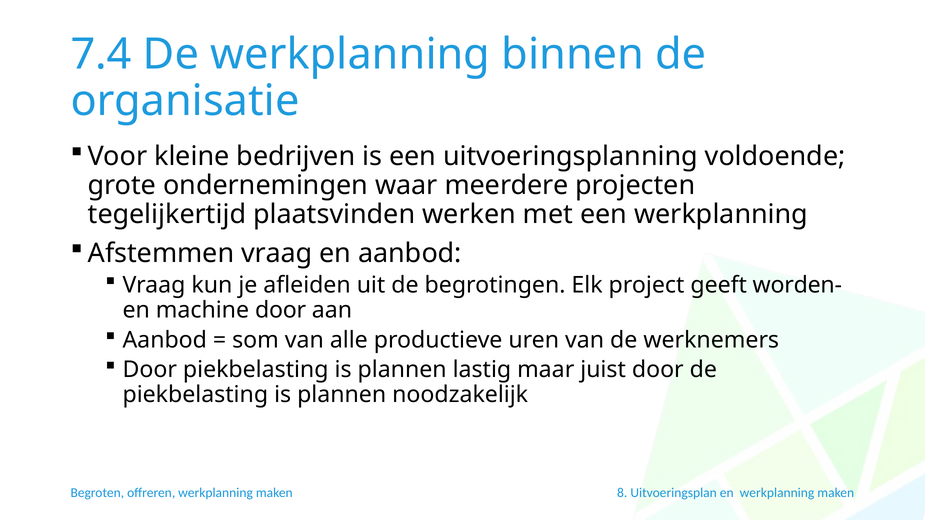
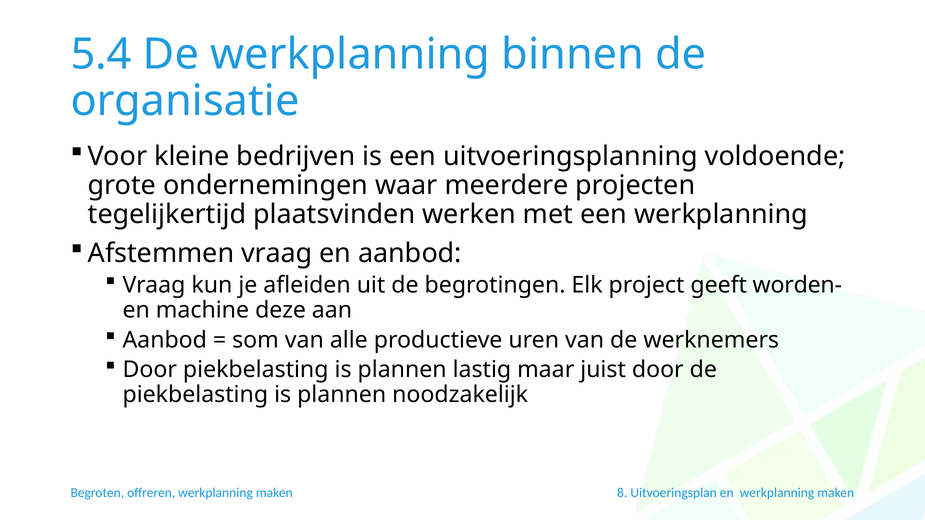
7.4: 7.4 -> 5.4 (101, 54)
machine door: door -> deze (281, 310)
